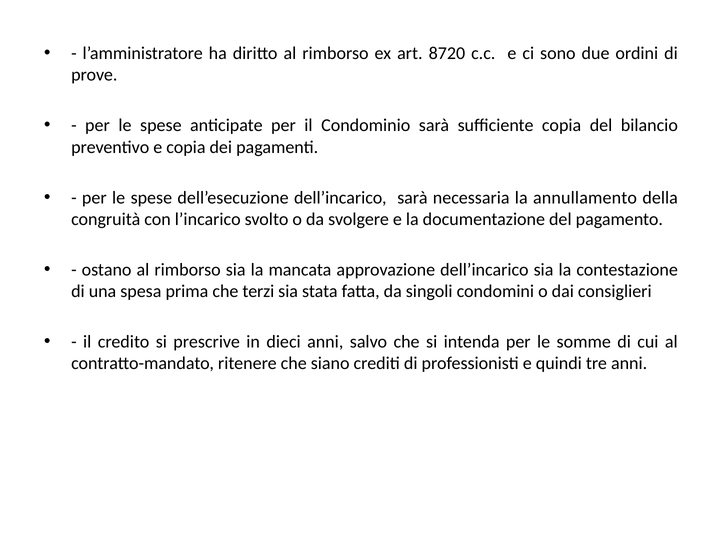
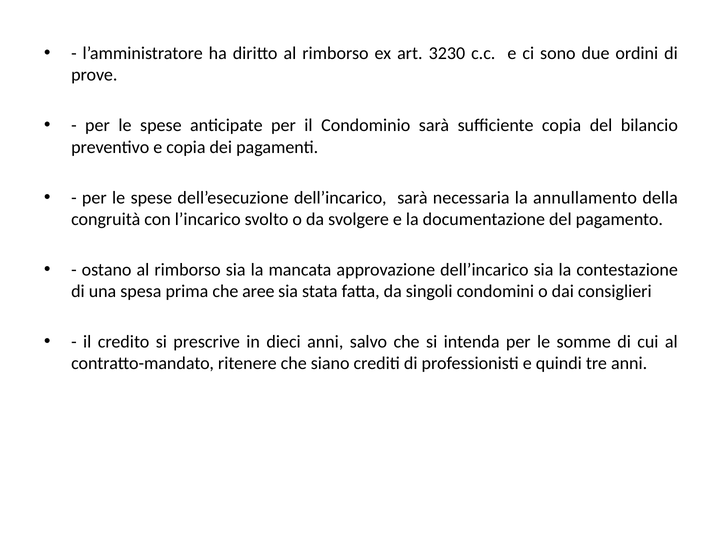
8720: 8720 -> 3230 (447, 53)
terzi: terzi -> aree (258, 291)
